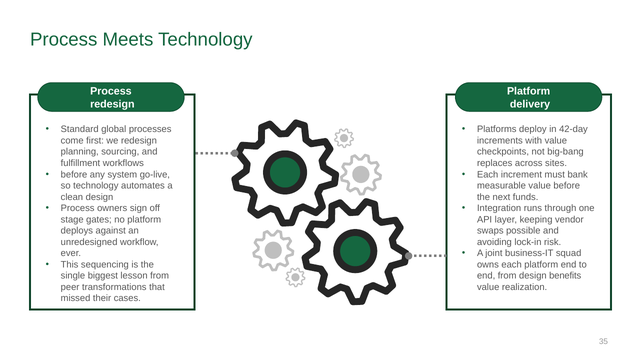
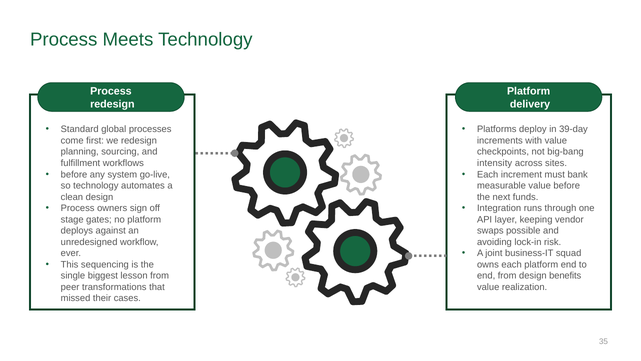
42-day: 42-day -> 39-day (573, 129)
replaces: replaces -> intensity (495, 163)
